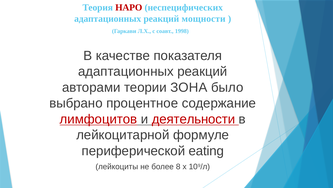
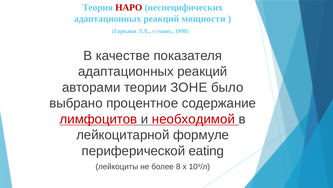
ЗОНА: ЗОНА -> ЗОНЕ (189, 87)
деятельности: деятельности -> необходимой (193, 119)
